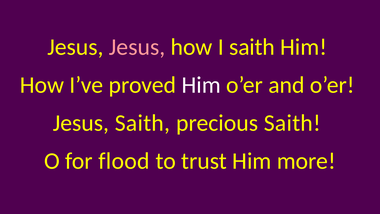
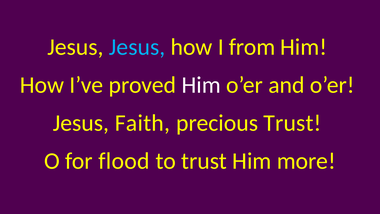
Jesus colour: pink -> light blue (137, 47)
I saith: saith -> from (252, 47)
Jesus Saith: Saith -> Faith (142, 123)
precious Saith: Saith -> Trust (292, 123)
